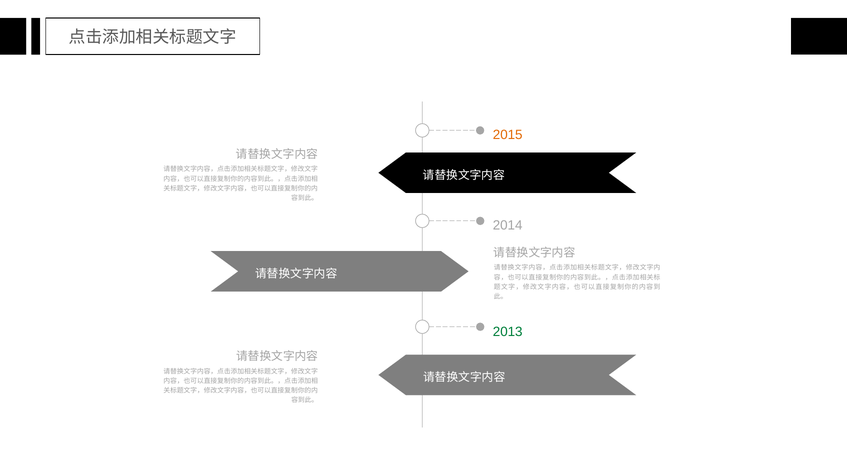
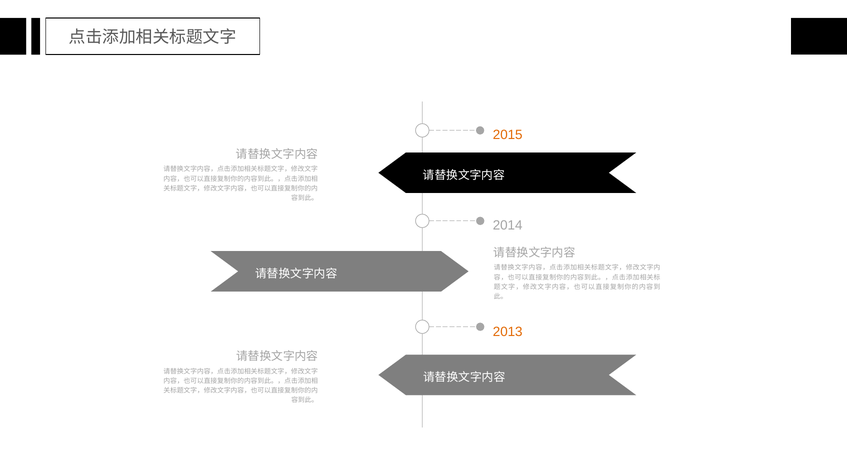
2013 colour: green -> orange (508, 332)
